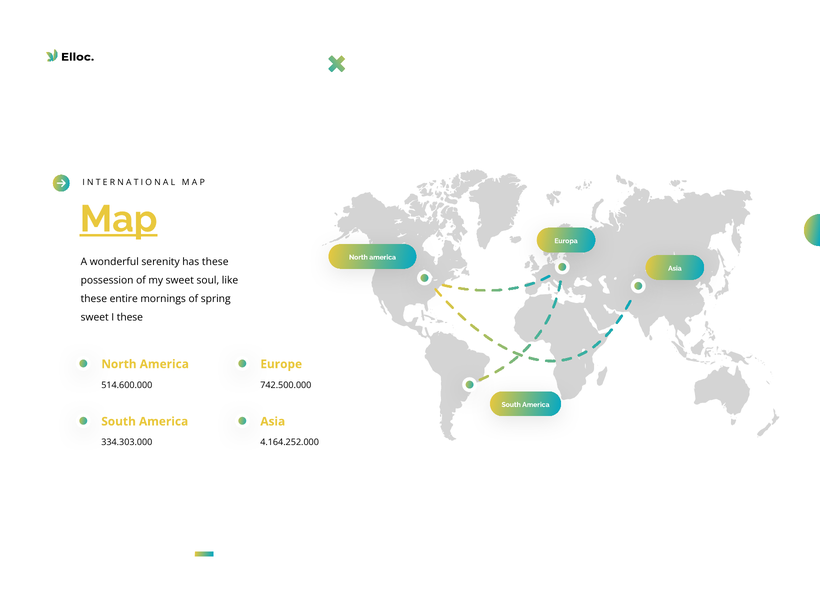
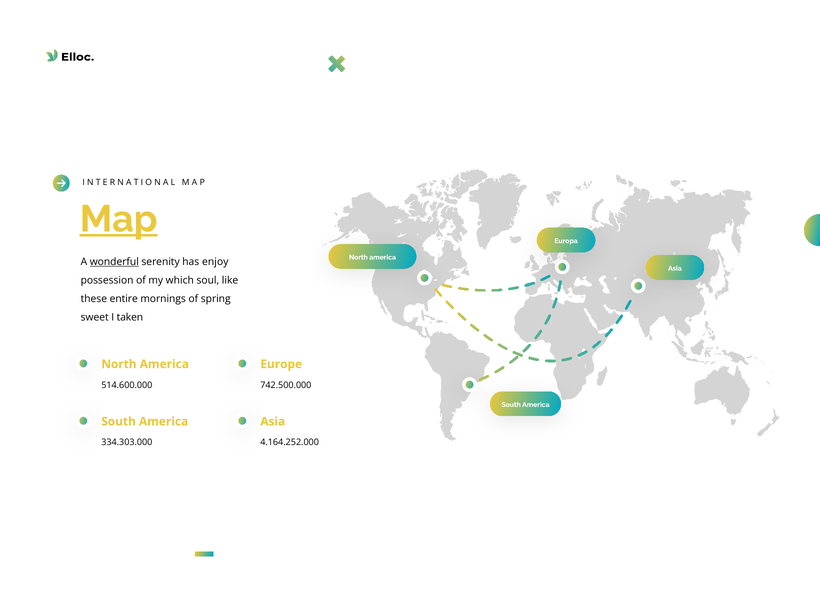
wonderful underline: none -> present (114, 262)
has these: these -> enjoy (215, 262)
my sweet: sweet -> which (180, 280)
I these: these -> taken (130, 317)
